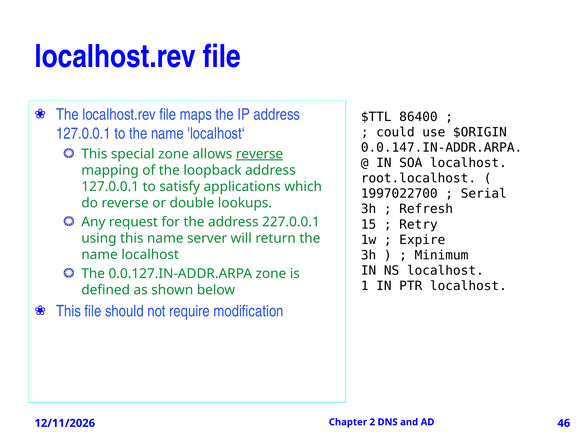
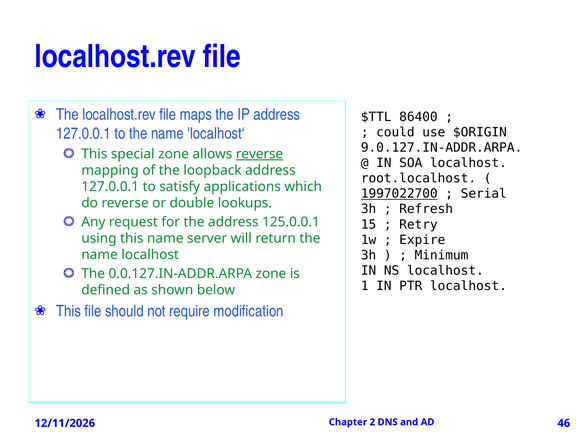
0.0.147.IN-ADDR.ARPA: 0.0.147.IN-ADDR.ARPA -> 9.0.127.IN-ADDR.ARPA (442, 148)
1997022700 underline: none -> present (399, 194)
227.0.0.1: 227.0.0.1 -> 125.0.0.1 (291, 222)
